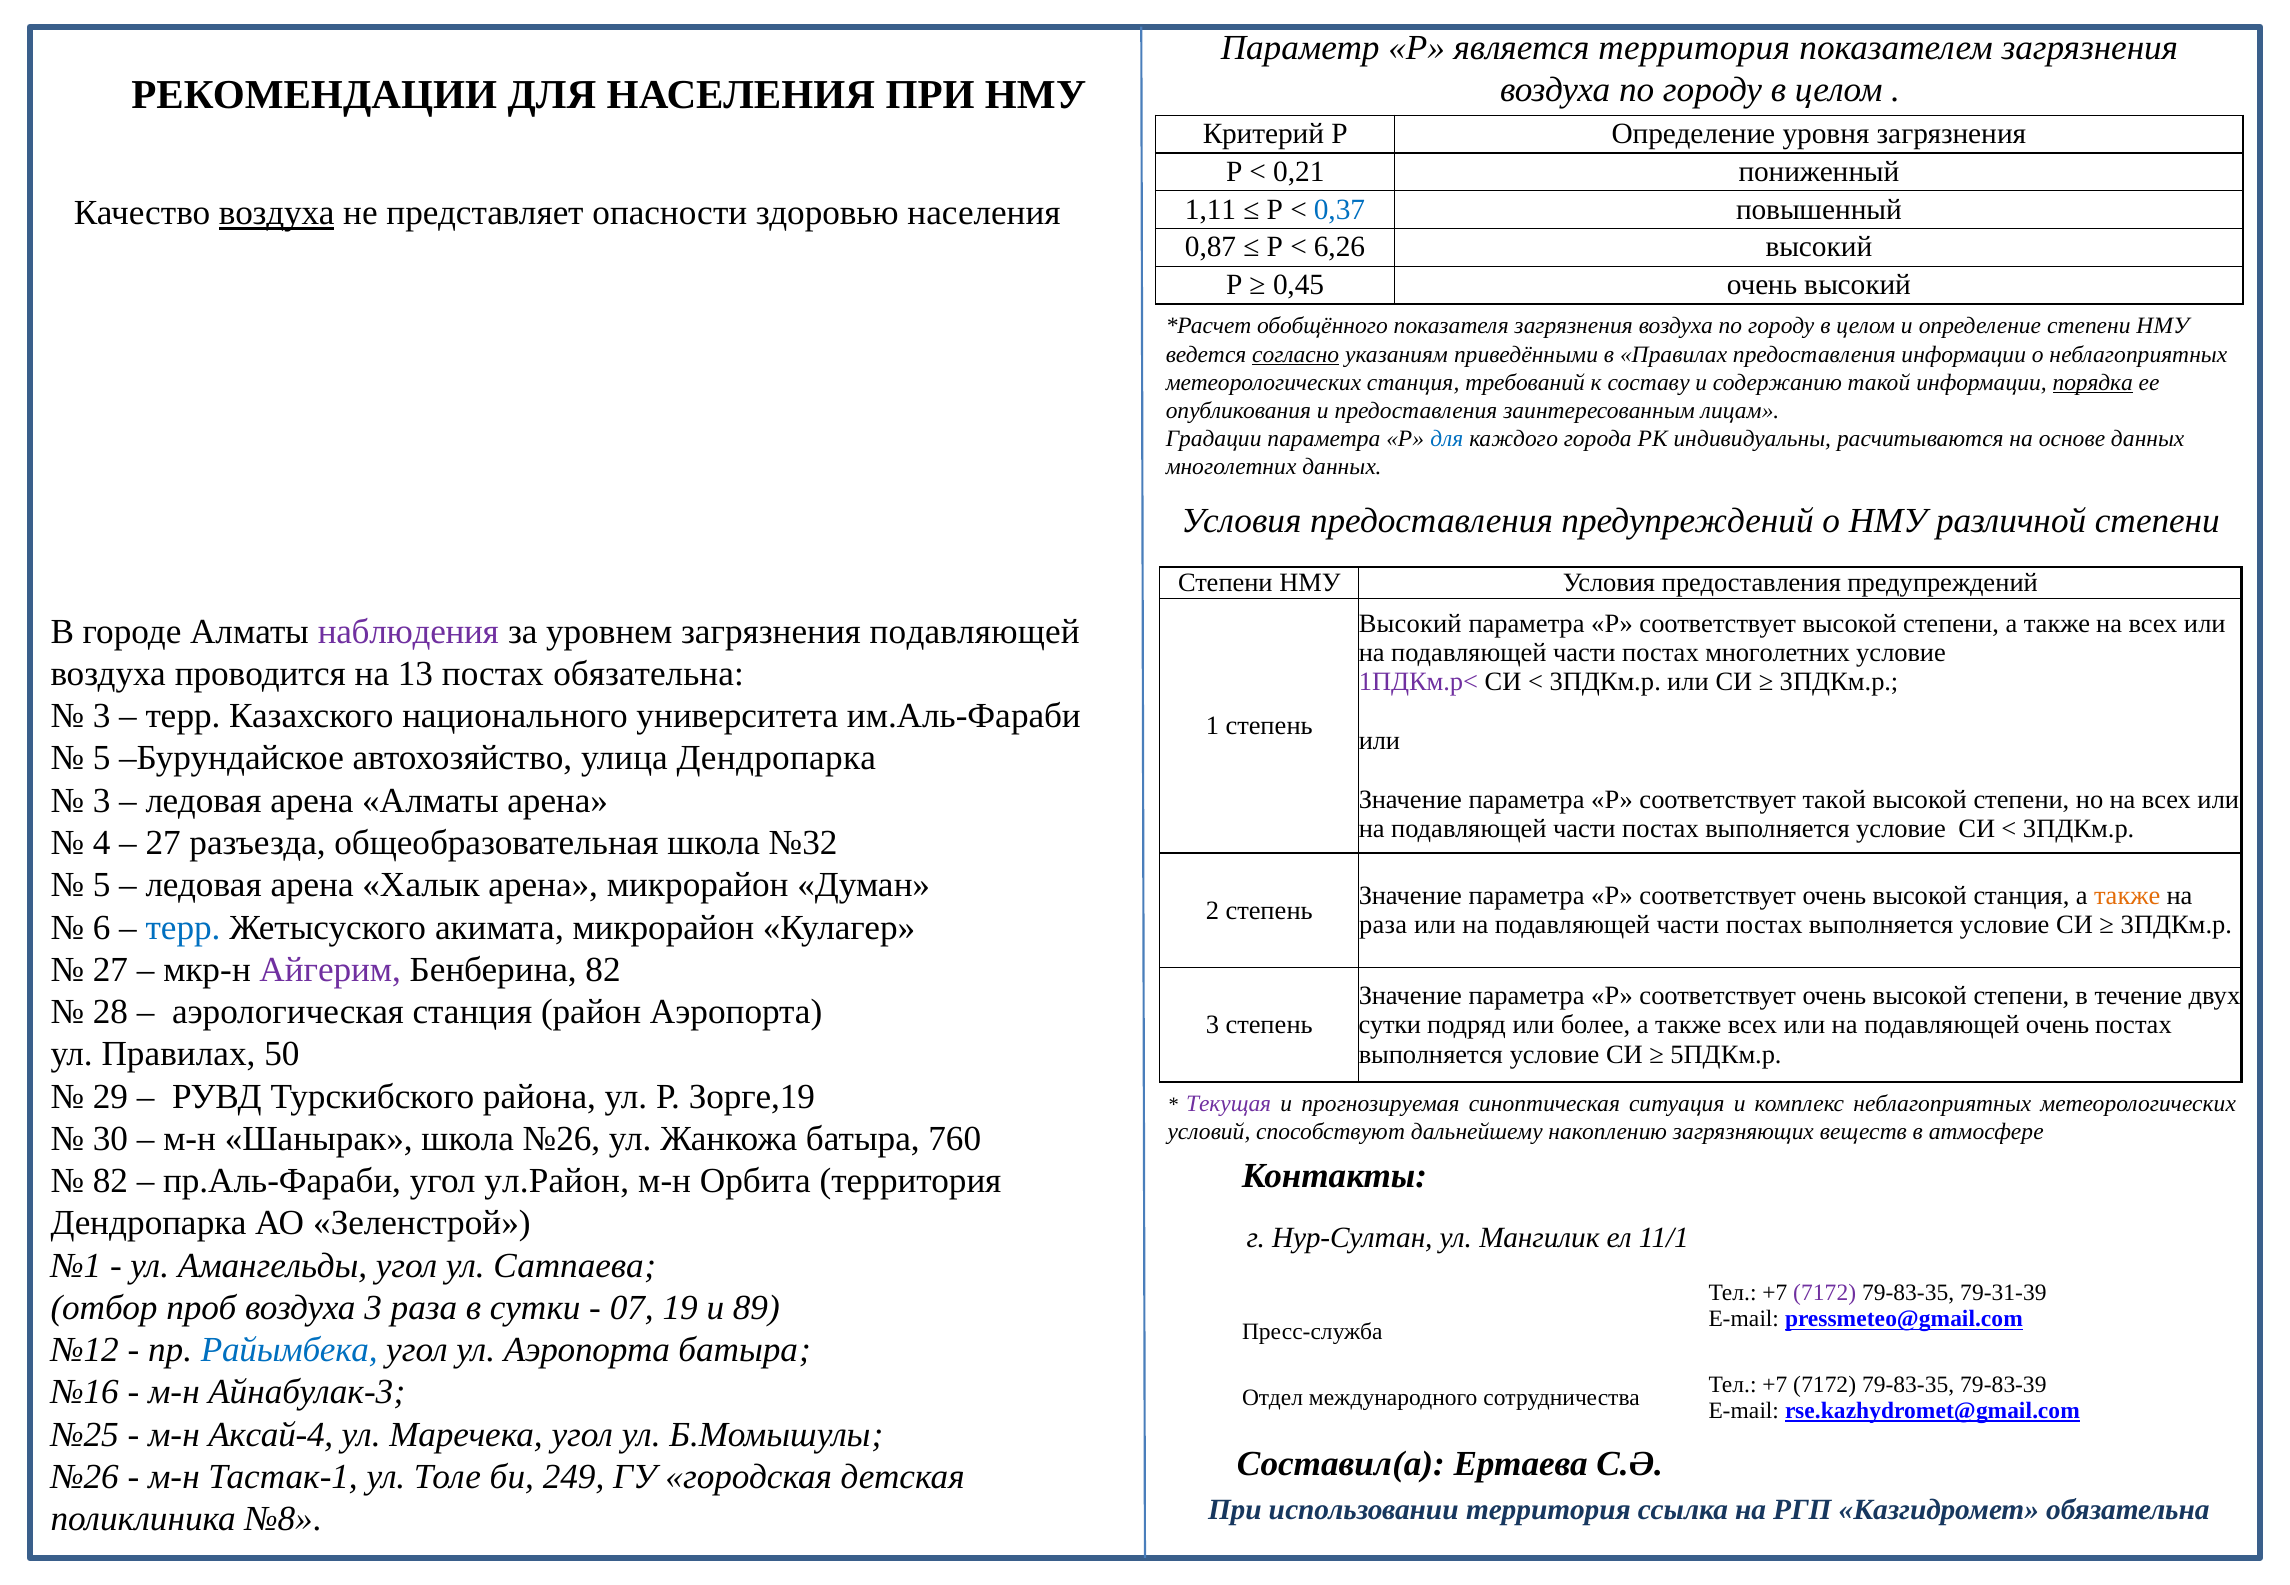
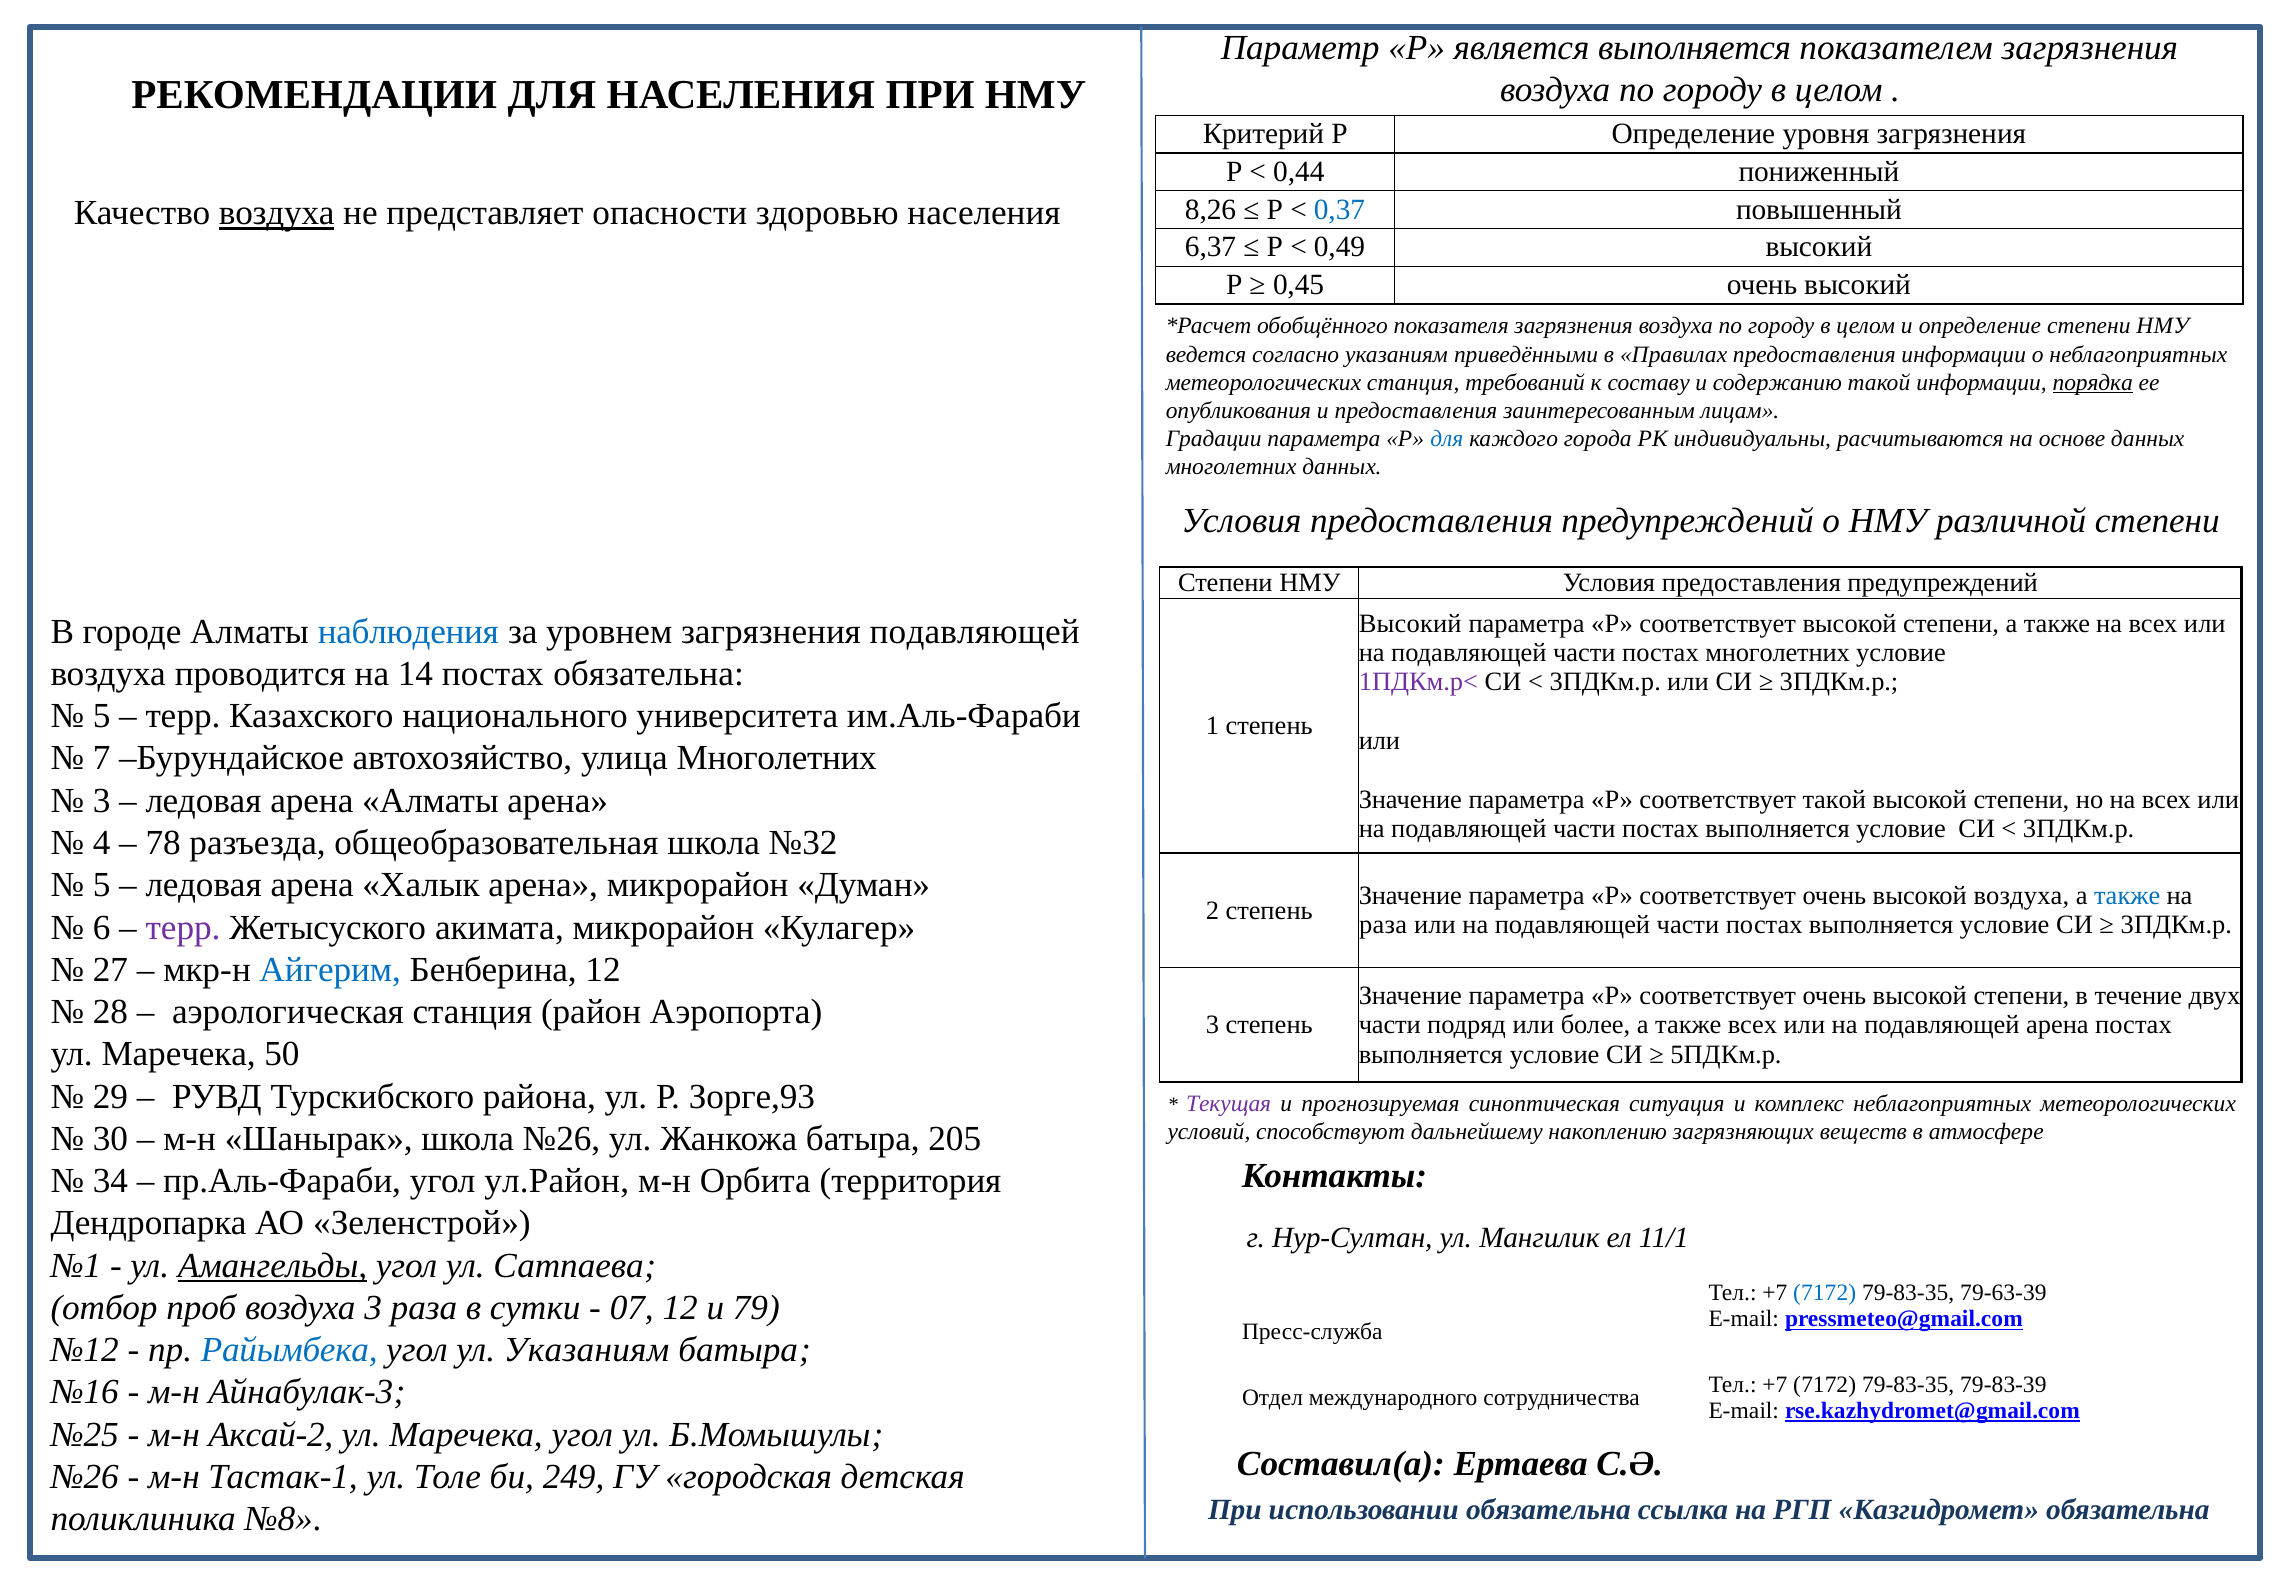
является территория: территория -> выполняется (1695, 47)
0,21: 0,21 -> 0,44 (1299, 172)
1,11: 1,11 -> 8,26 (1211, 209)
0,87: 0,87 -> 6,37 (1211, 247)
6,26: 6,26 -> 0,49 (1339, 247)
согласно underline: present -> none (1296, 354)
наблюдения colour: purple -> blue (408, 632)
13: 13 -> 14 (415, 674)
3: 3 -> 5 (102, 716)
5: 5 -> 7 (102, 759)
улица Дендропарка: Дендропарка -> Многолетних (777, 759)
27: 27 -> 78 (163, 843)
высокой станция: станция -> воздуха (2021, 896)
также colour: orange -> blue (2127, 896)
терр colour: blue -> purple (183, 928)
Айгерим colour: purple -> blue (330, 970)
Бенберина 82: 82 -> 12 (603, 970)
сутки: сутки -> части (1390, 1025)
подавляющей очень: очень -> арена (2057, 1025)
Правилах: Правилах -> Маречека (179, 1054)
Зорге,19: Зорге,19 -> Зорге,93 (752, 1097)
760: 760 -> 205 (955, 1139)
82: 82 -> 34 (110, 1181)
Амангельды underline: none -> present (273, 1266)
7172 colour: purple -> blue (1825, 1293)
79-31-39: 79-31-39 -> 79-63-39 (2003, 1293)
07 19: 19 -> 12 (680, 1308)
89: 89 -> 79 (756, 1308)
ул Аэропорта: Аэропорта -> Указаниям (587, 1350)
Аксай-4: Аксай-4 -> Аксай-2 (271, 1435)
использовании территория: территория -> обязательна (1548, 1510)
